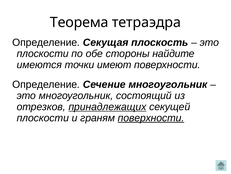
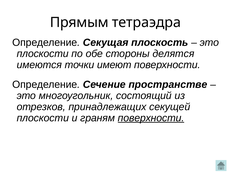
Теорема: Теорема -> Прямым (79, 22)
найдите: найдите -> делятся (173, 53)
Сечение многоугольник: многоугольник -> пространстве (168, 84)
принадлежащих underline: present -> none (107, 106)
